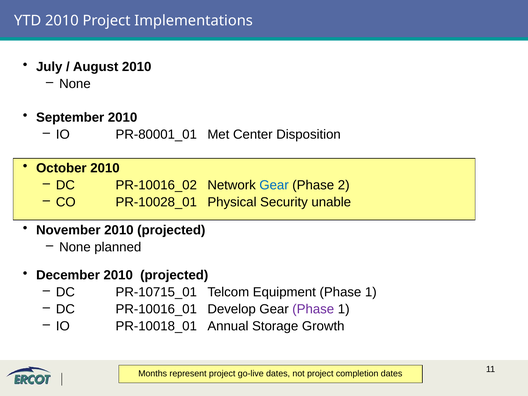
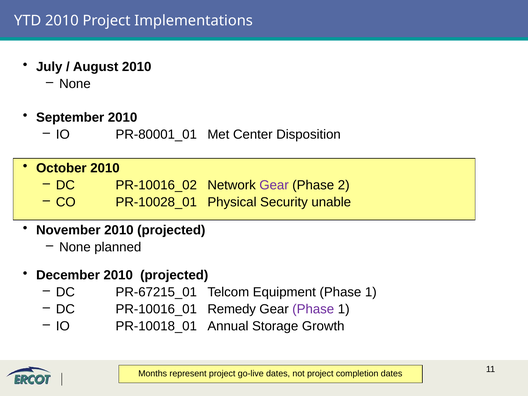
Gear colour: blue -> purple (274, 185)
PR-10715_01: PR-10715_01 -> PR-67215_01 (156, 292)
Develop: Develop -> Remedy (232, 309)
